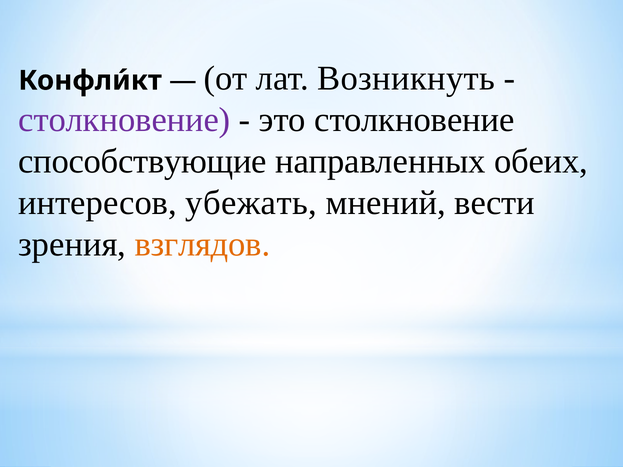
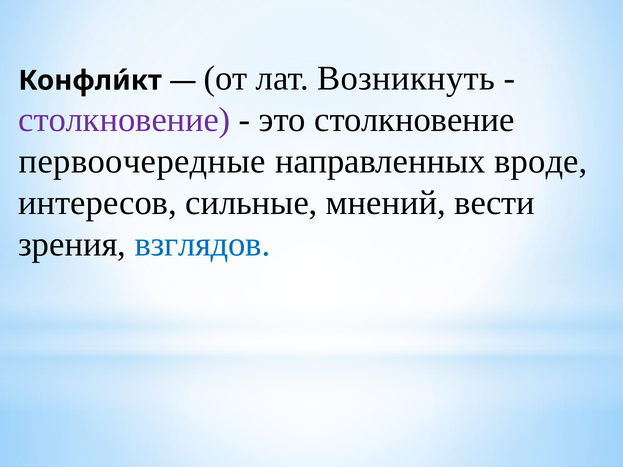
способствующие: способствующие -> первоочередные (142, 161)
обеих: обеих -> вроде (541, 161)
убежать: убежать -> сильные (251, 203)
взглядов colour: orange -> blue (202, 244)
